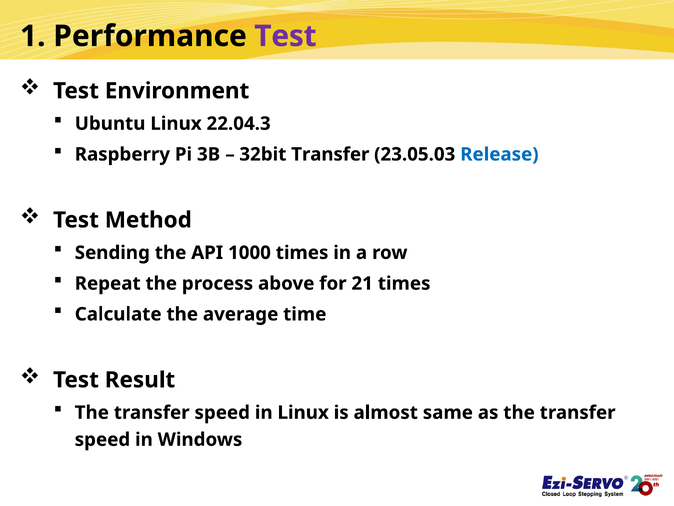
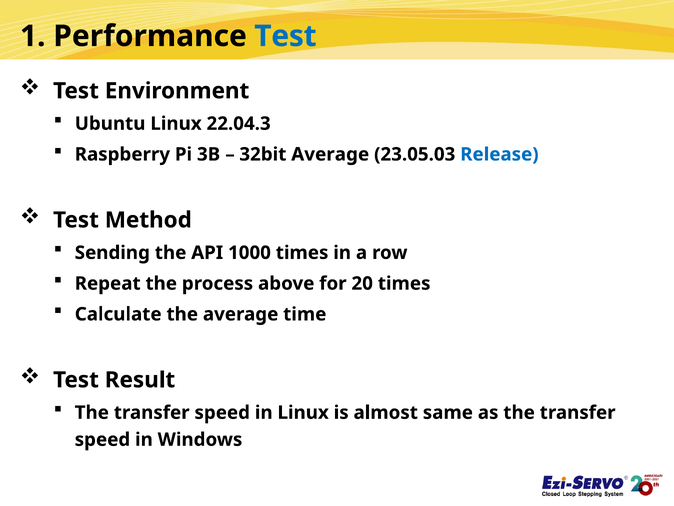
Test colour: purple -> blue (285, 36)
32bit Transfer: Transfer -> Average (330, 154)
21: 21 -> 20 (362, 283)
